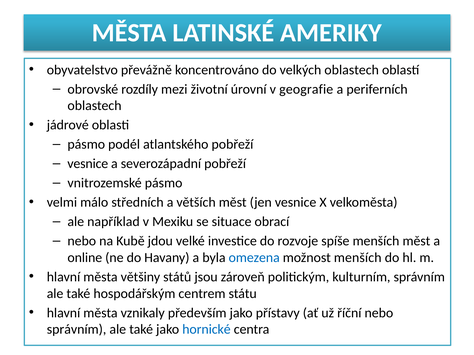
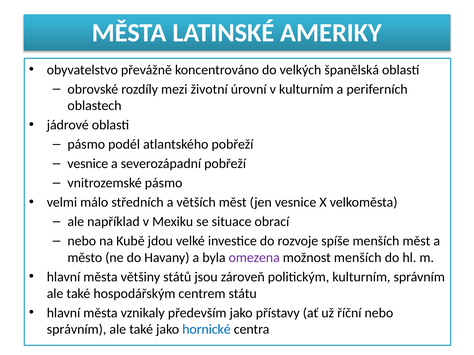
velkých oblastech: oblastech -> španělská (352, 70)
v geografie: geografie -> kulturním (306, 89)
online: online -> město (85, 258)
omezena colour: blue -> purple (254, 258)
